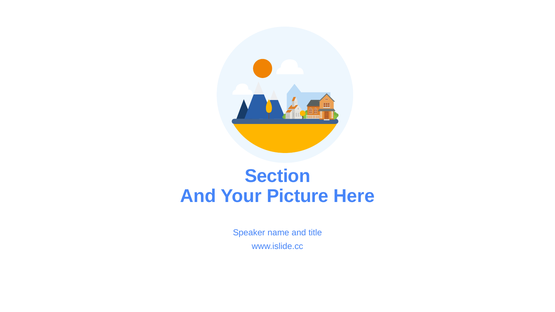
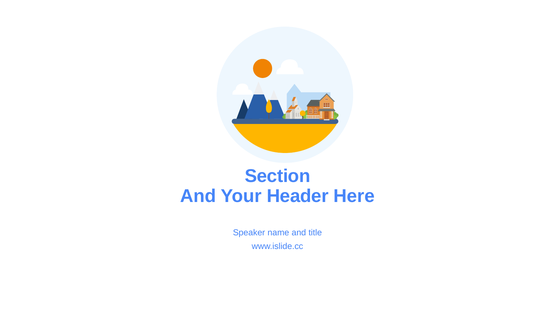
Picture: Picture -> Header (298, 196)
